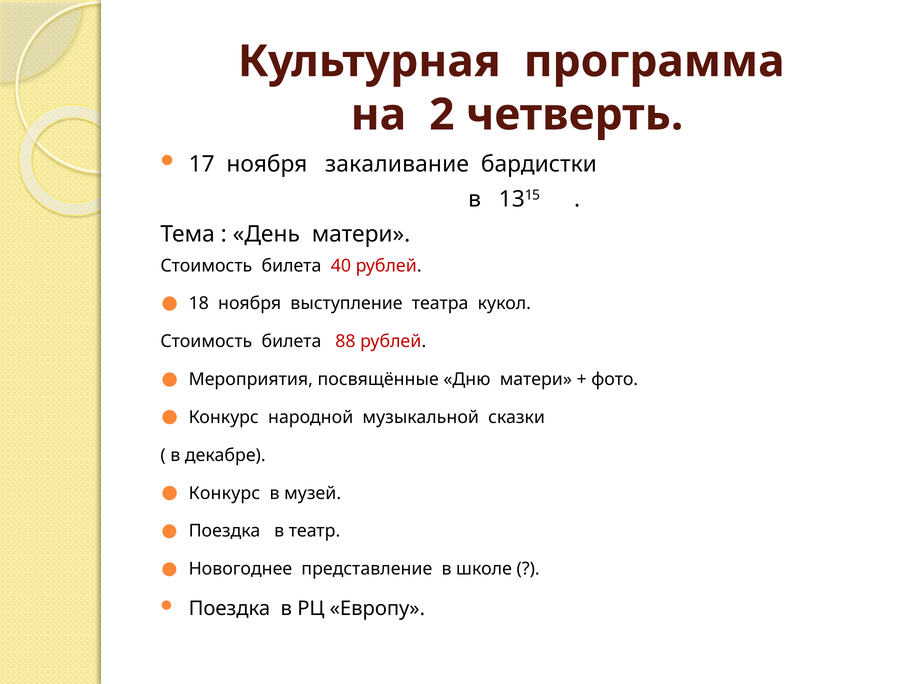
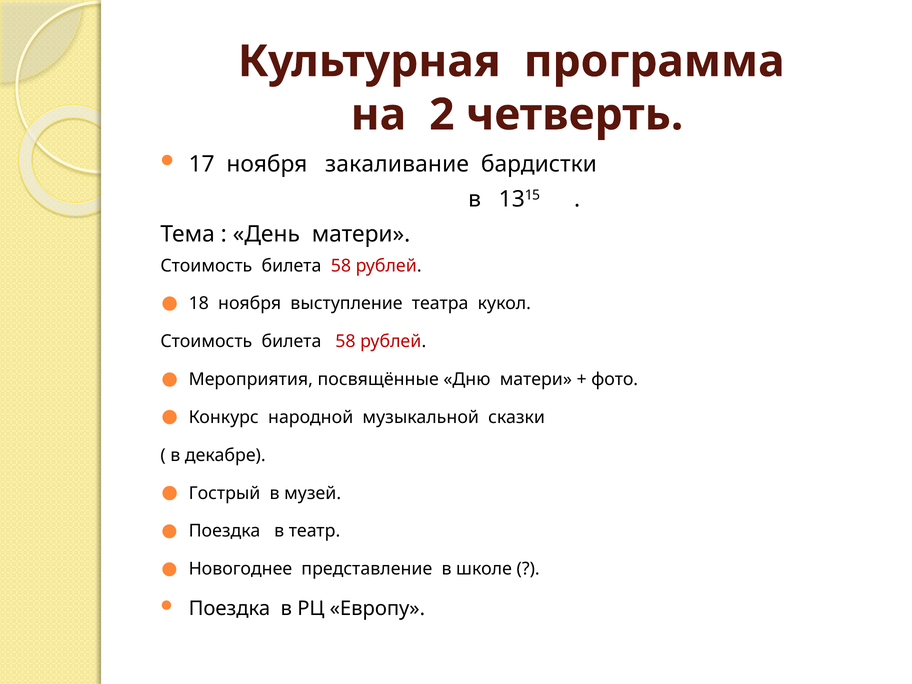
40: 40 -> 58 (341, 266)
88: 88 -> 58 (345, 341)
Конкурс: Конкурс -> Гострый (225, 493)
